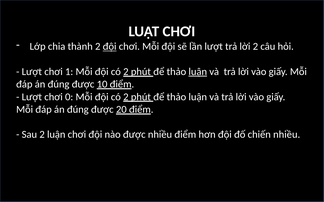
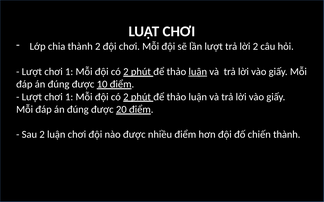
đội underline: present -> none (110, 47)
0: 0 -> 1 (69, 97)
chiến nhiều: nhiều -> thành (287, 135)
